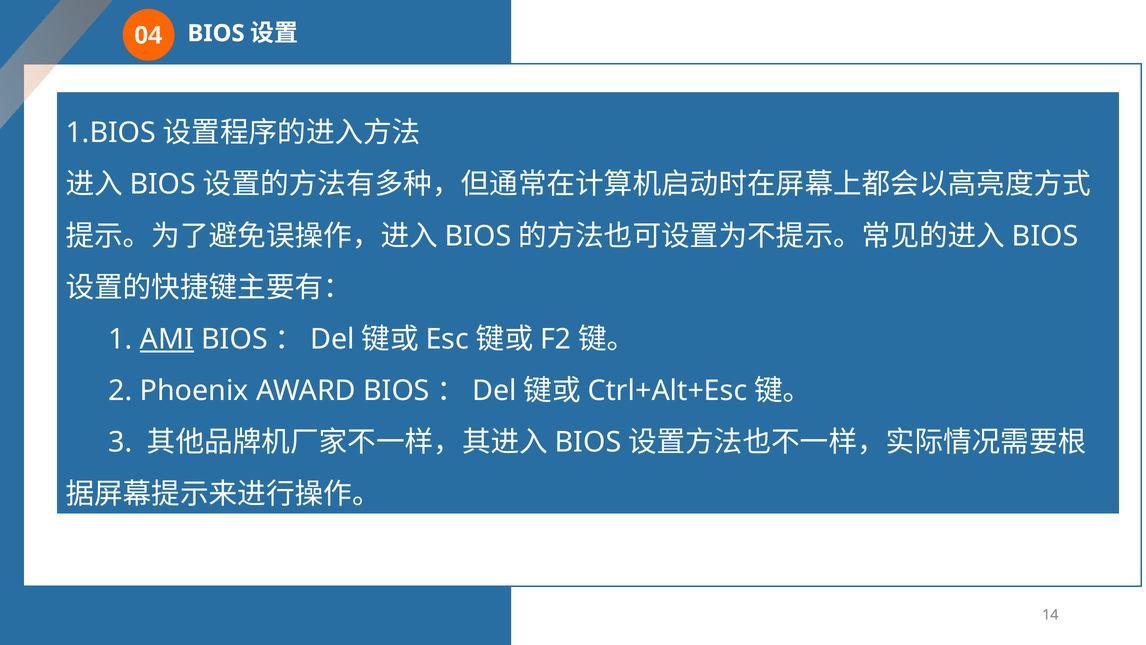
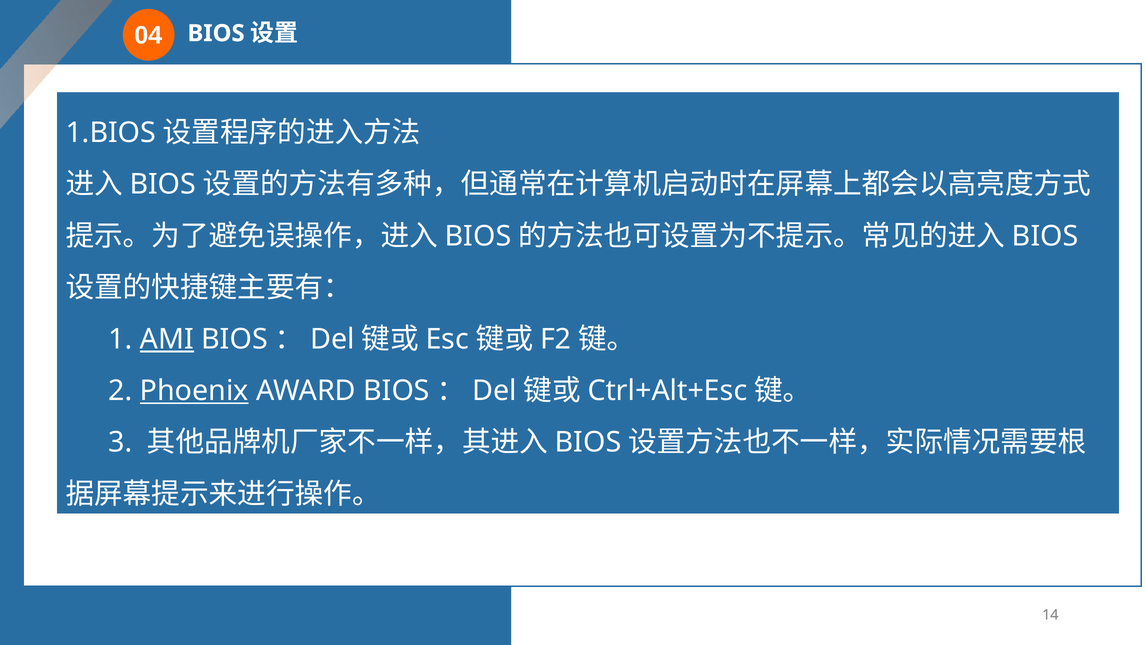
Phoenix underline: none -> present (194, 391)
